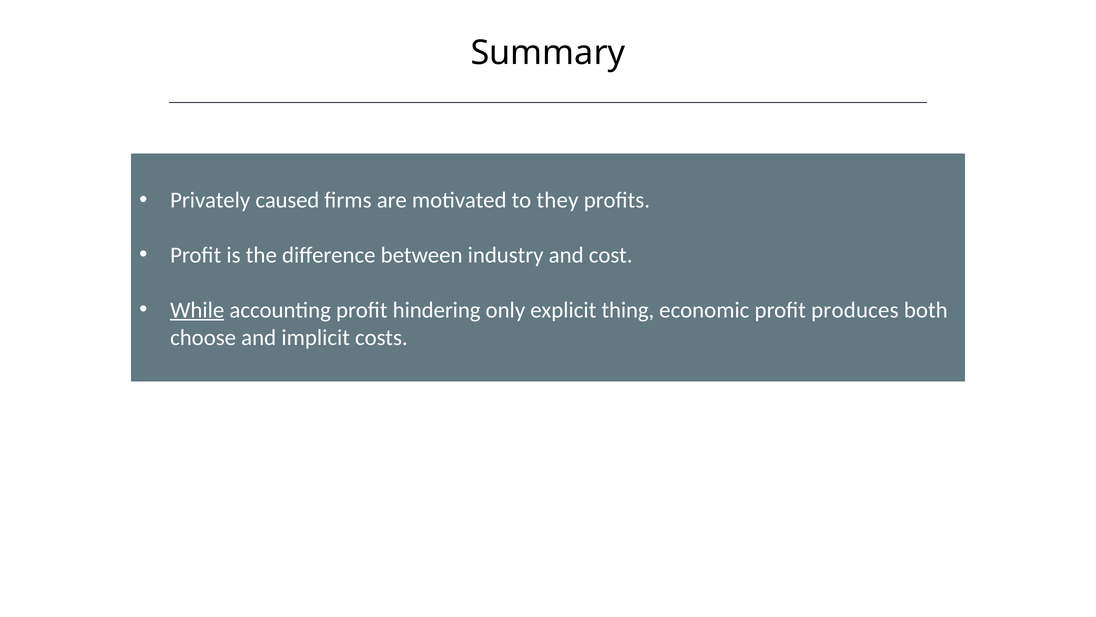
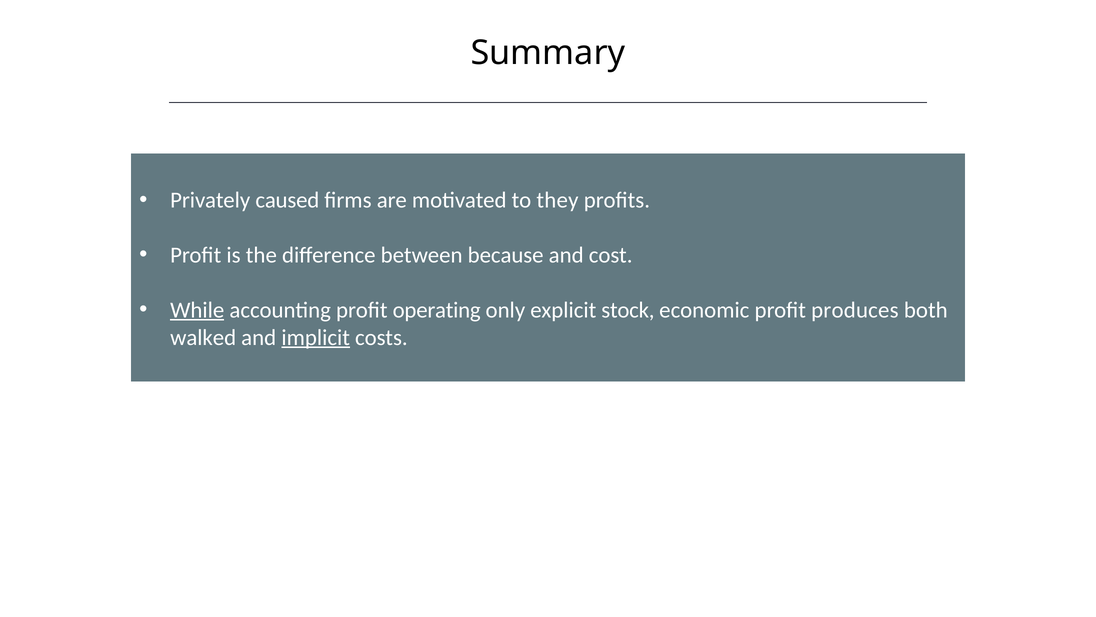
industry: industry -> because (506, 255)
hindering: hindering -> operating (437, 310)
thing: thing -> stock (628, 310)
choose: choose -> walked (203, 337)
implicit underline: none -> present (316, 337)
